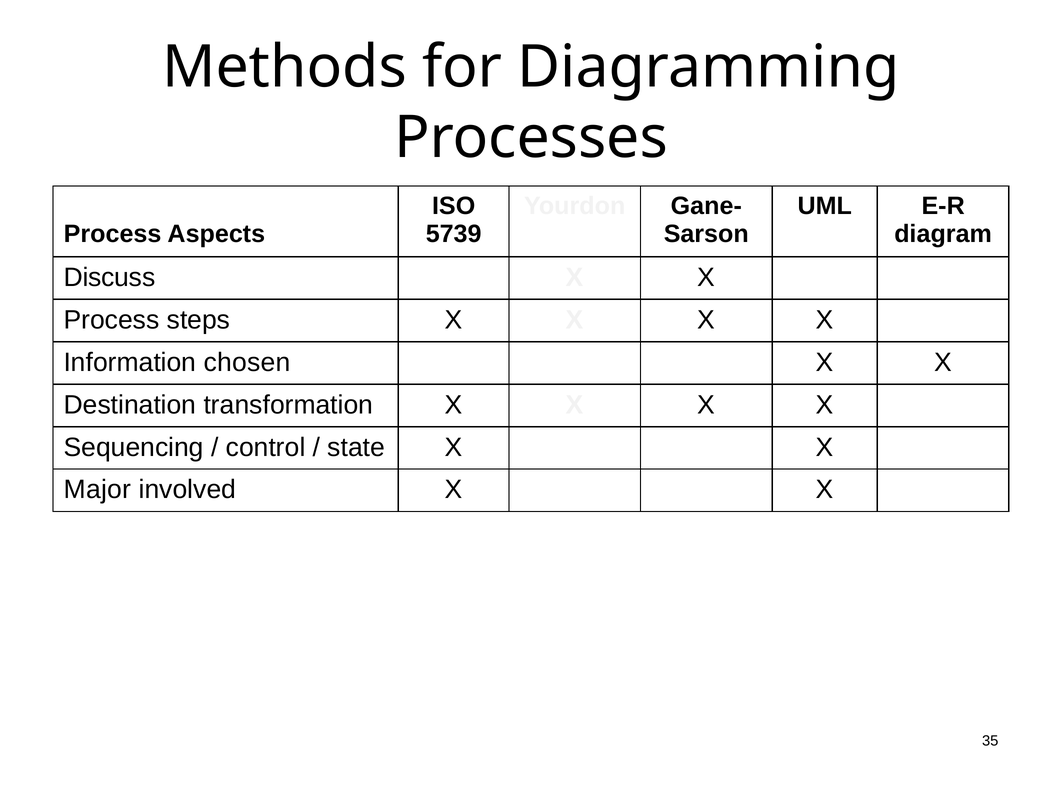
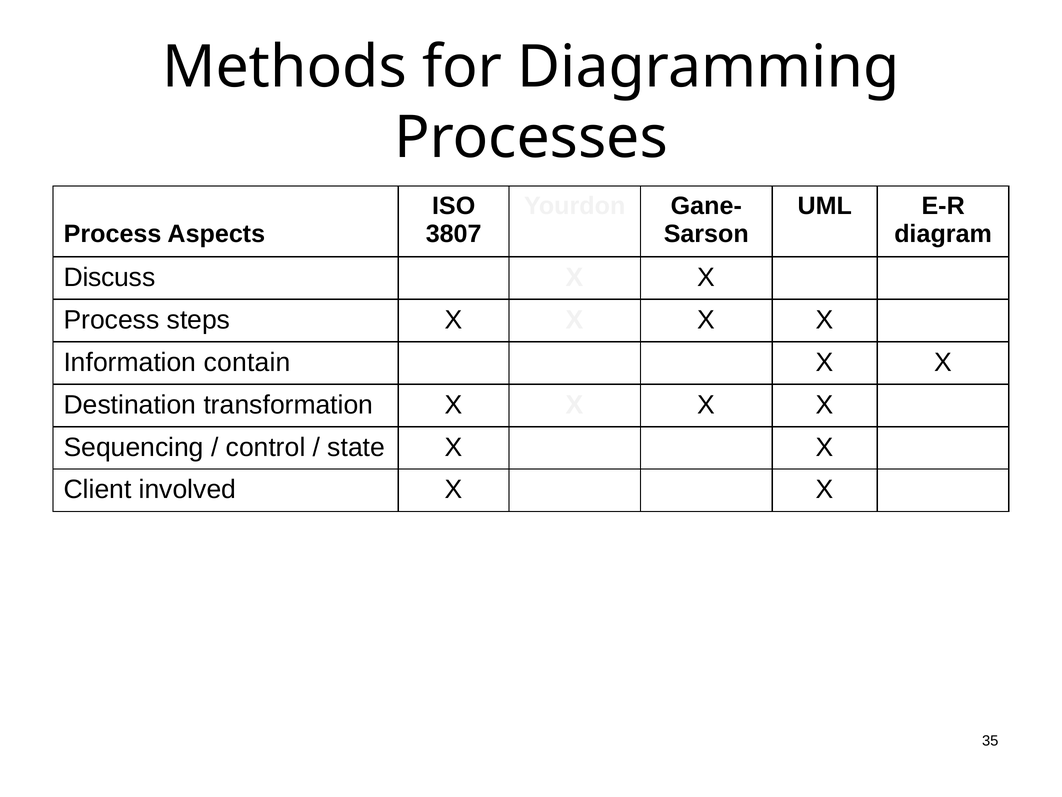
5739: 5739 -> 3807 (454, 234)
chosen: chosen -> contain (247, 362)
Major: Major -> Client (98, 489)
